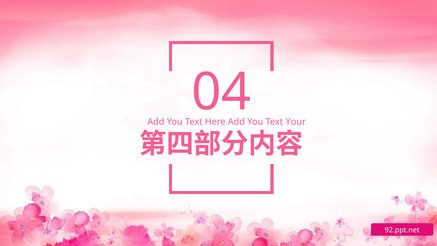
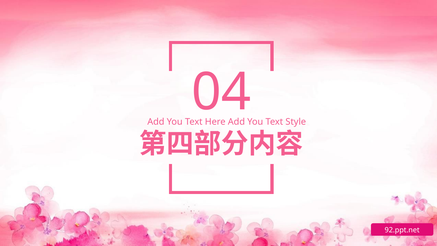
Your: Your -> Style (296, 122)
